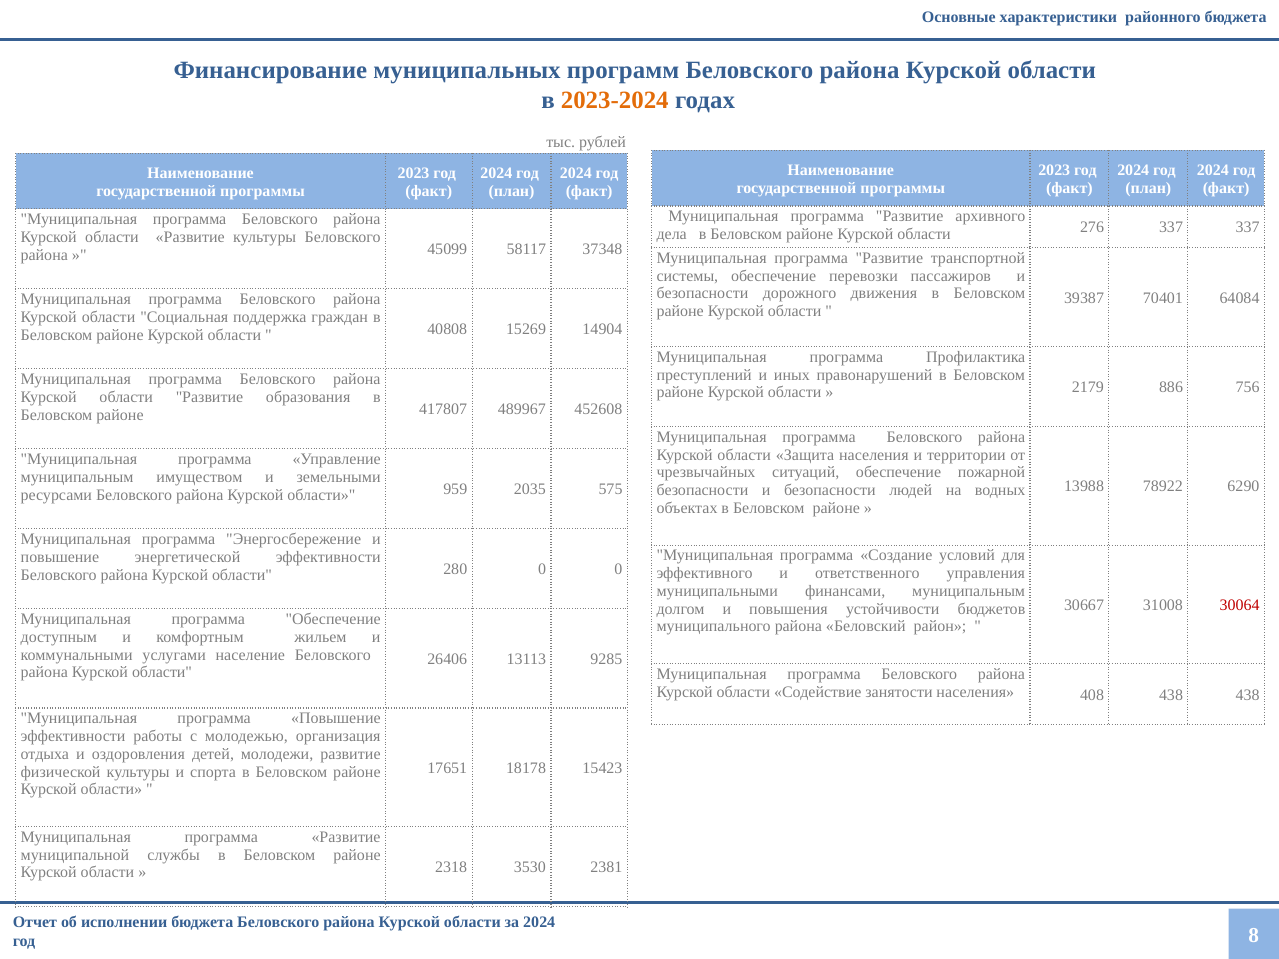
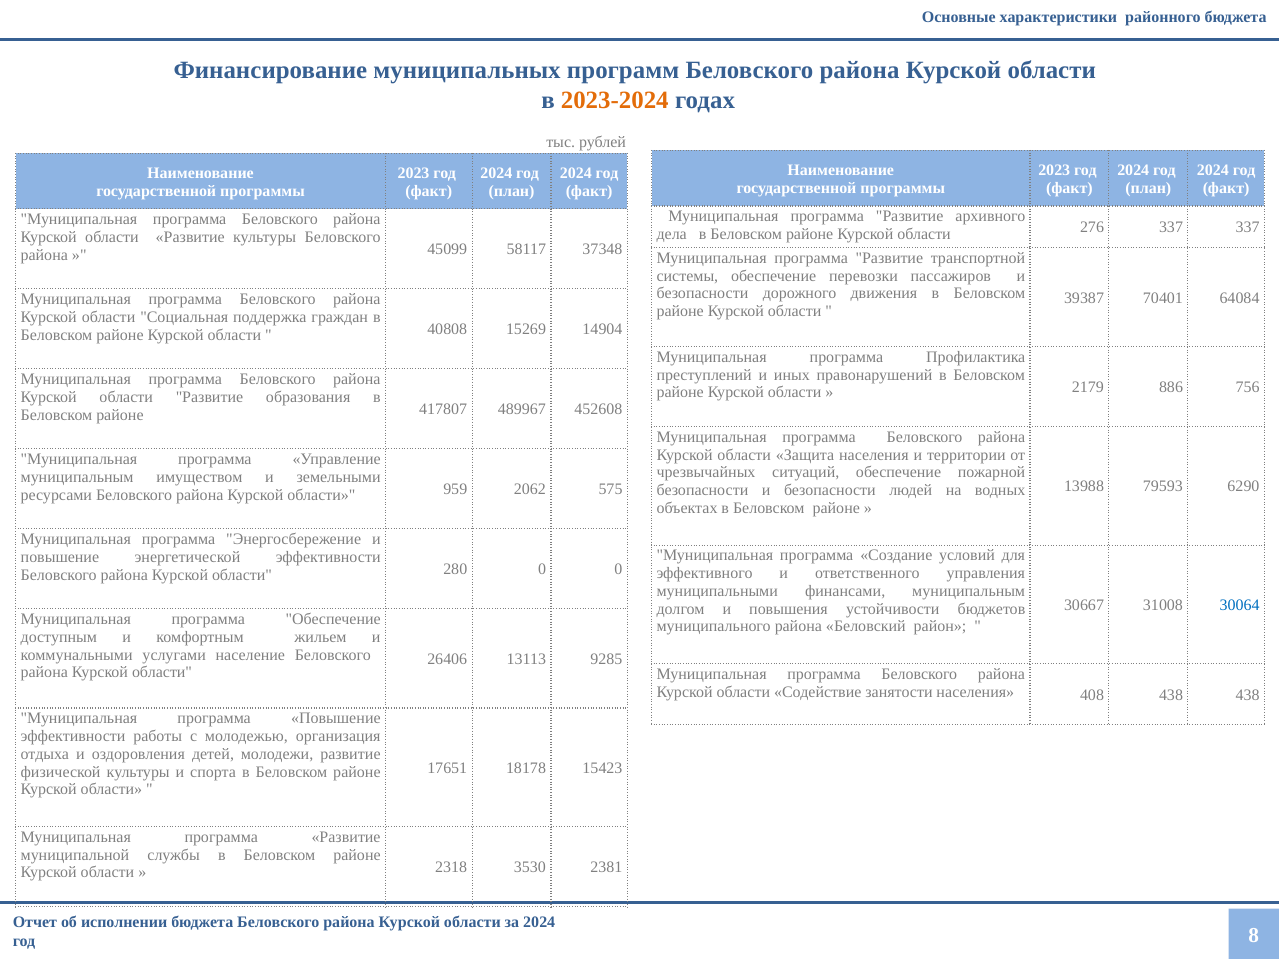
78922: 78922 -> 79593 (1163, 487)
2035: 2035 -> 2062 (530, 490)
30064 colour: red -> blue (1240, 605)
